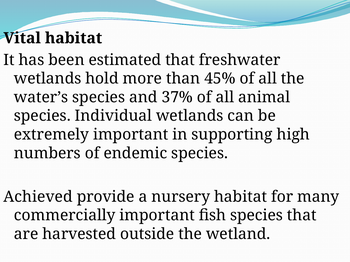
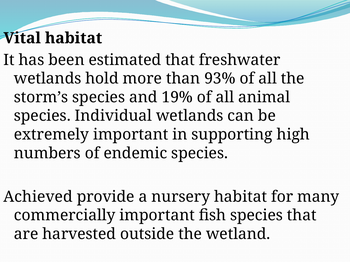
45%: 45% -> 93% (220, 79)
water’s: water’s -> storm’s (41, 97)
37%: 37% -> 19% (177, 97)
